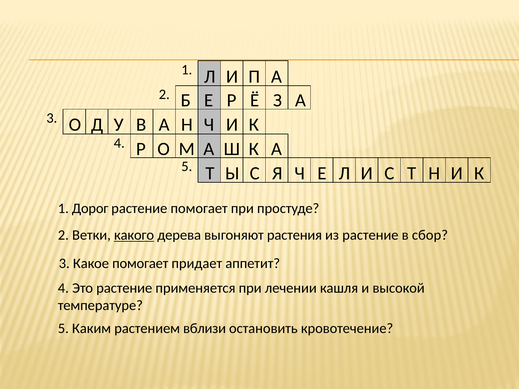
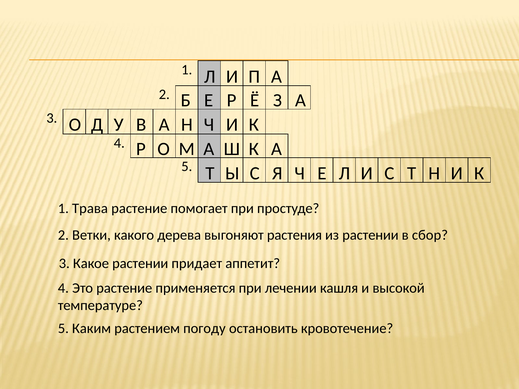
Дорог: Дорог -> Трава (90, 209)
какого underline: present -> none (134, 235)
из растение: растение -> растении (370, 235)
Какое помогает: помогает -> растении (140, 264)
вблизи: вблизи -> погоду (204, 329)
